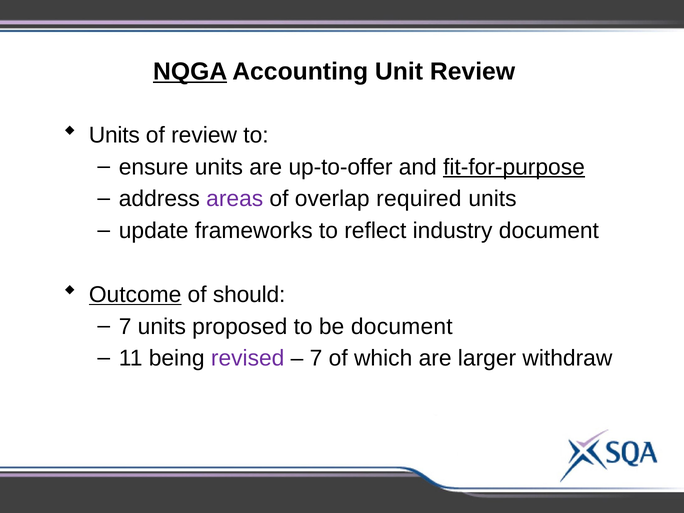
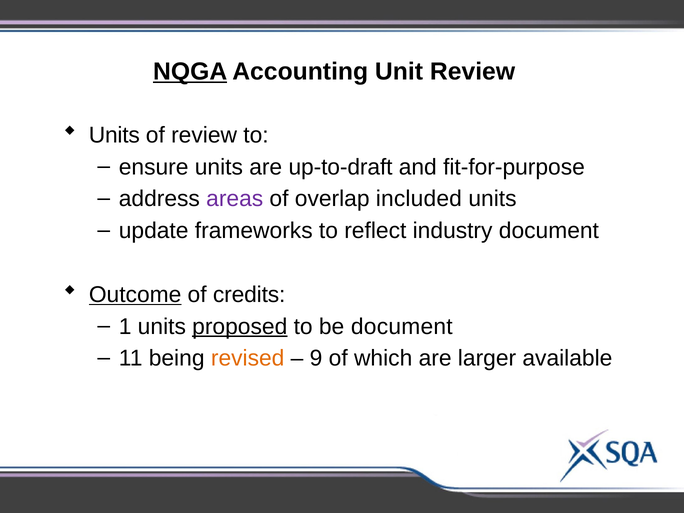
up-to-offer: up-to-offer -> up-to-draft (341, 167)
fit-for-purpose underline: present -> none (514, 167)
required: required -> included (419, 199)
should: should -> credits (249, 295)
7: 7 -> 1 (125, 327)
proposed underline: none -> present (240, 327)
revised colour: purple -> orange (248, 358)
7: 7 -> 9 (316, 358)
withdraw: withdraw -> available (567, 358)
